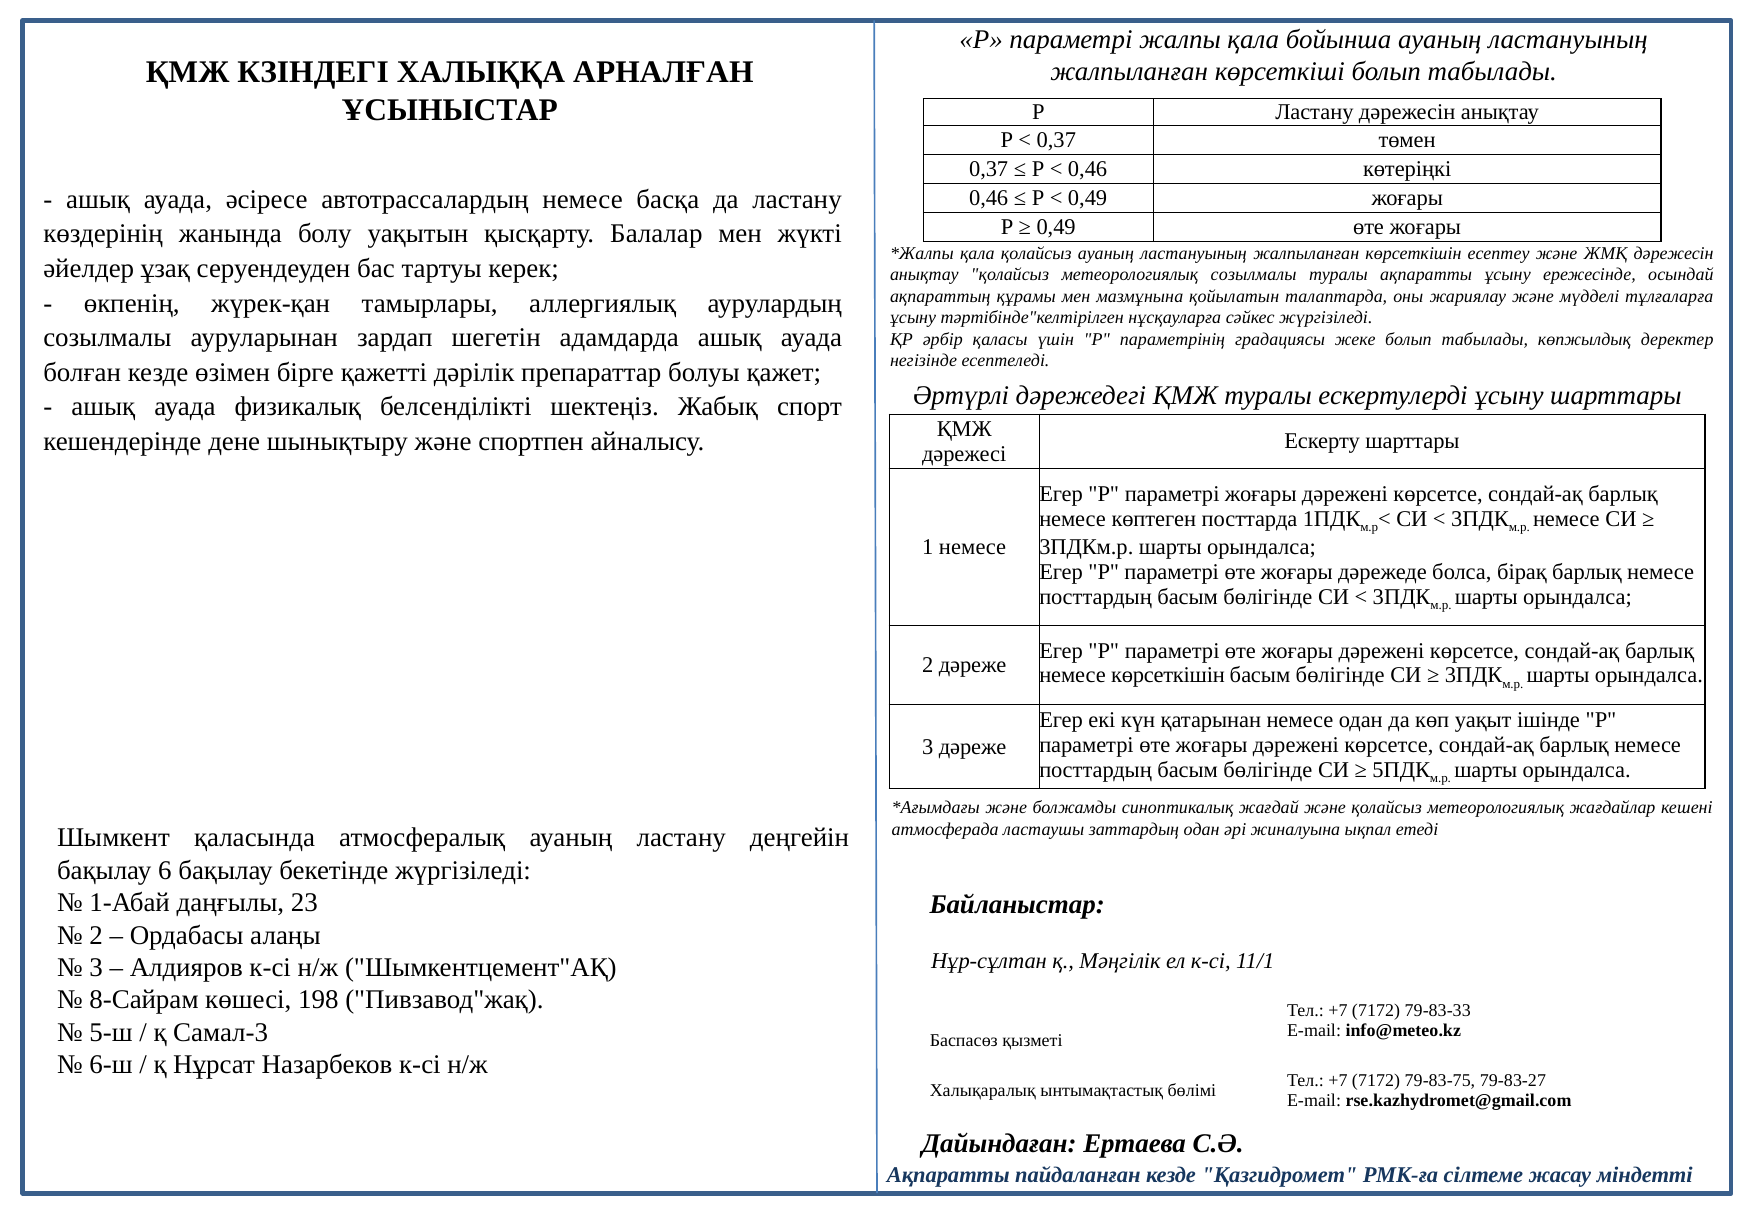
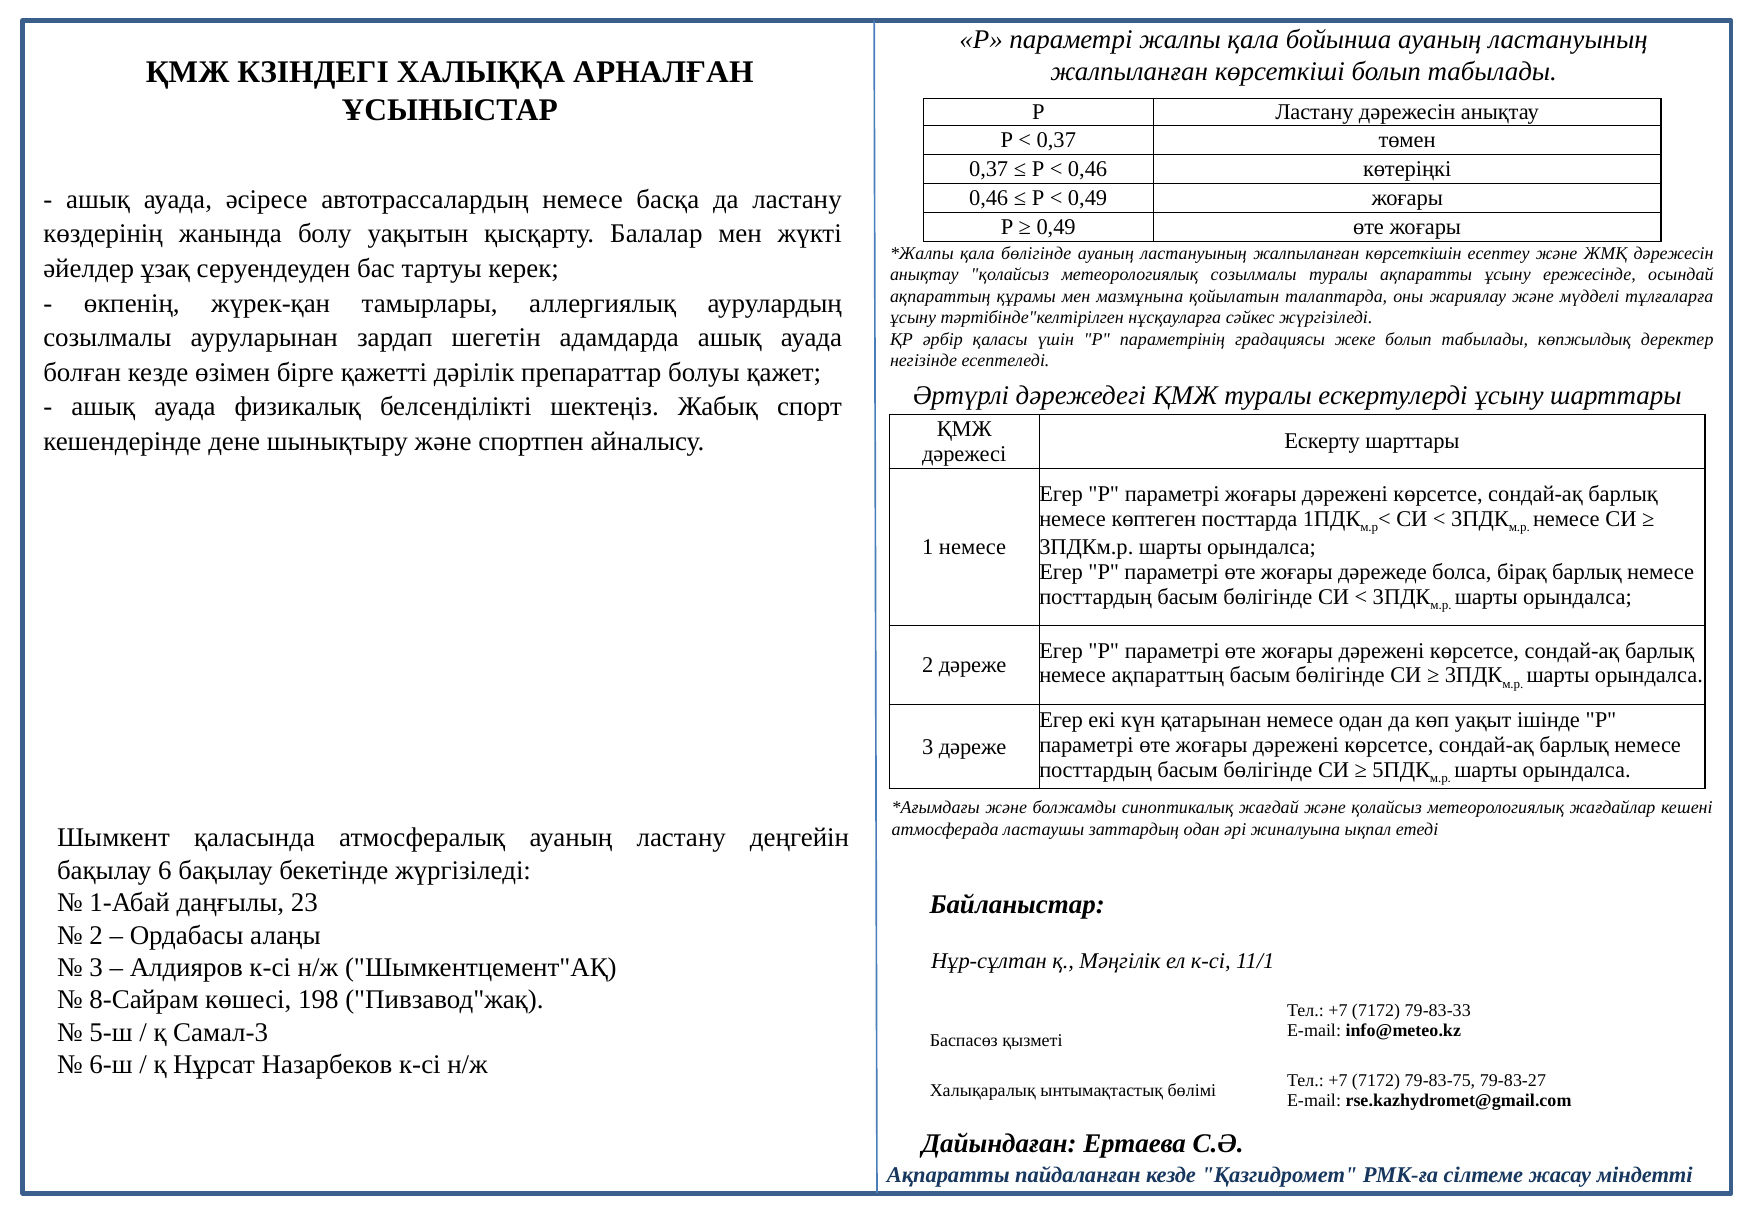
қала қолайсыз: қолайсыз -> бөлігінде (1036, 253)
немесе көрсеткішін: көрсеткішін -> ақпараттың (1168, 676)
